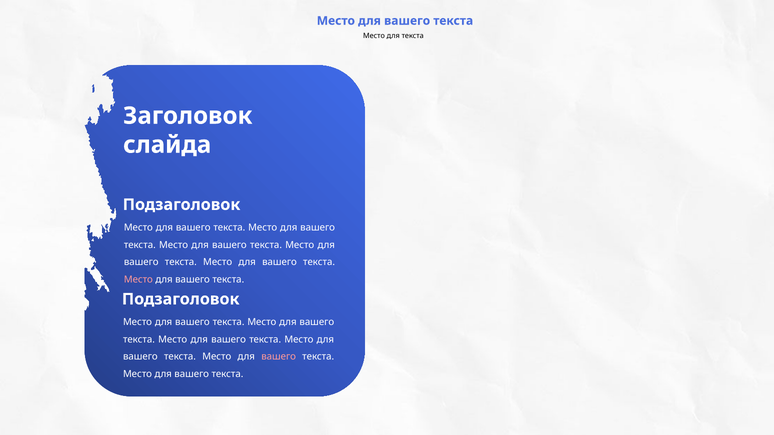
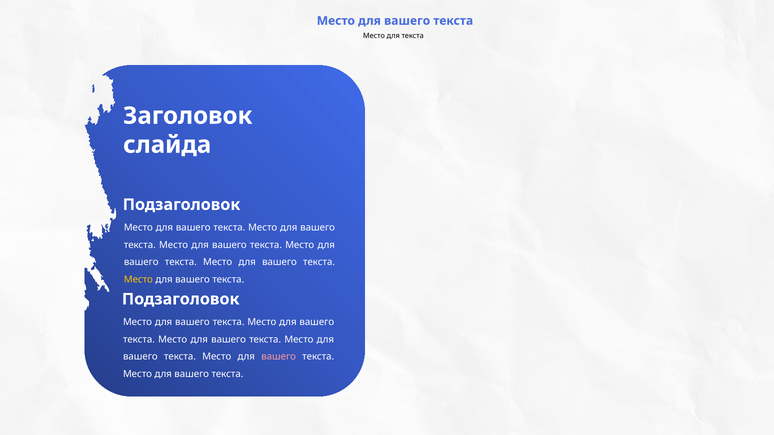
Место colour: pink -> yellow (138, 280)
